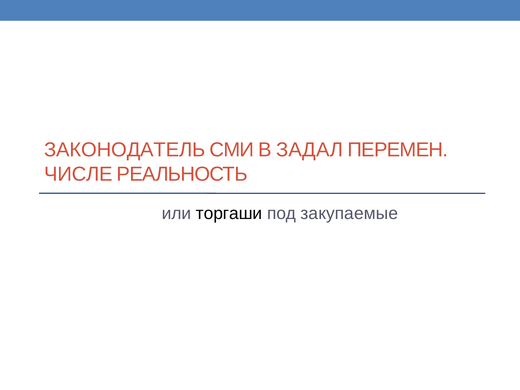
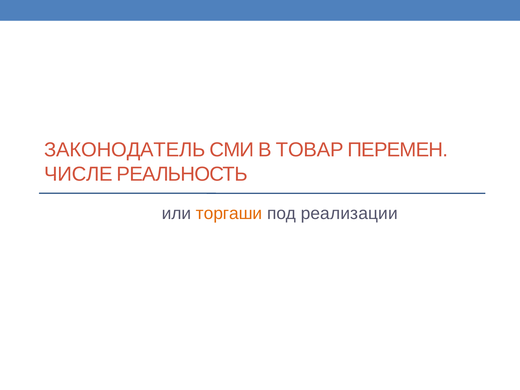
ЗАДАЛ: ЗАДАЛ -> ТОВАР (310, 150)
торгаши colour: black -> orange (229, 214)
закупаемые: закупаемые -> реализации (349, 214)
